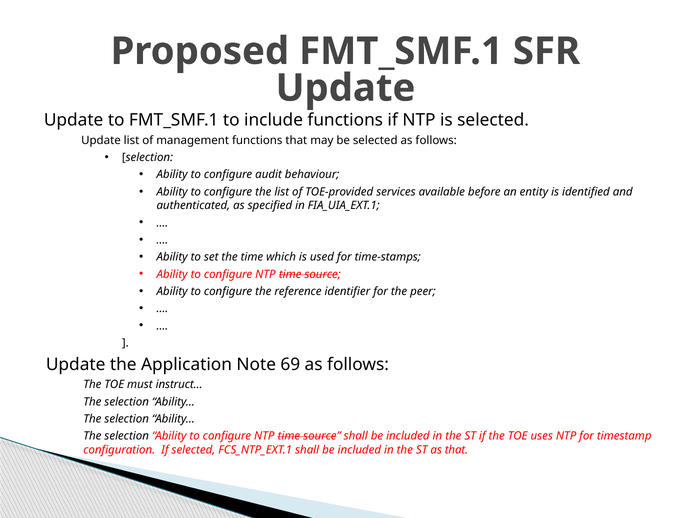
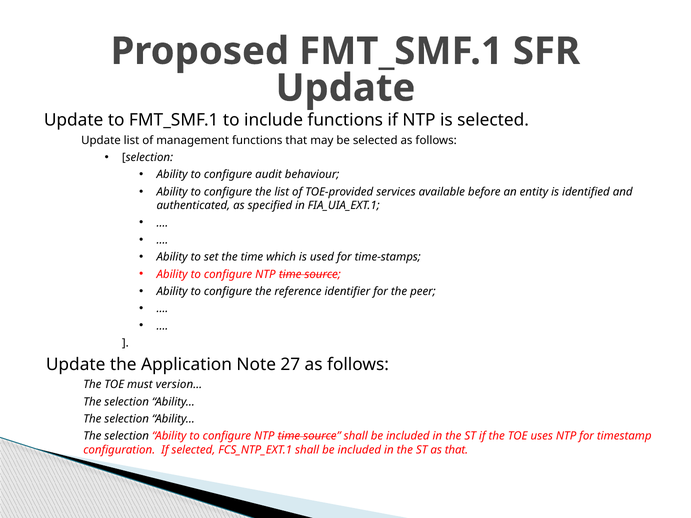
69: 69 -> 27 (290, 365)
instruct…: instruct… -> version… (179, 385)
